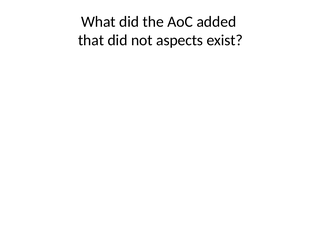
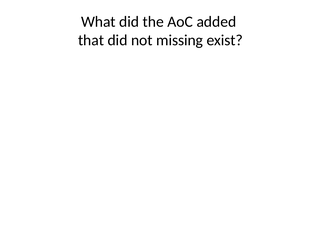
aspects: aspects -> missing (180, 40)
